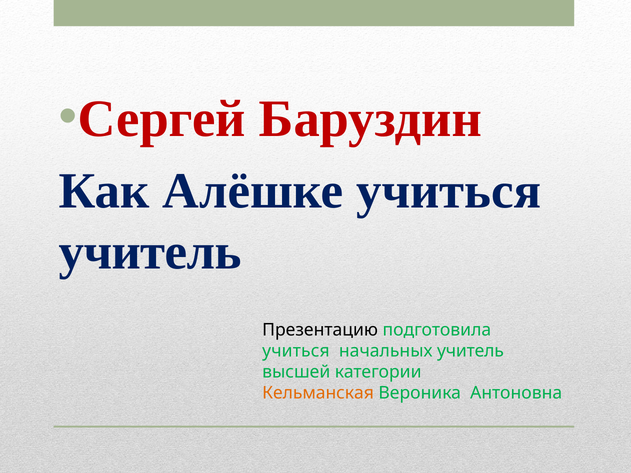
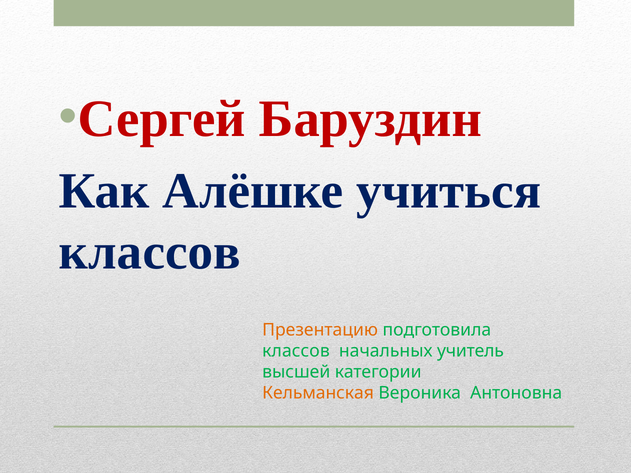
учитель: учитель -> классов (150, 252)
Презентацию colour: black -> orange (320, 330)
учиться: учиться -> классов (296, 351)
